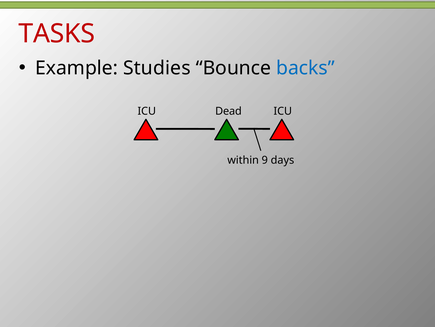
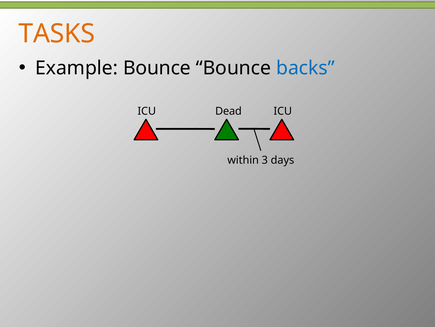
TASKS colour: red -> orange (57, 34)
Example Studies: Studies -> Bounce (157, 68)
9: 9 -> 3 (265, 160)
